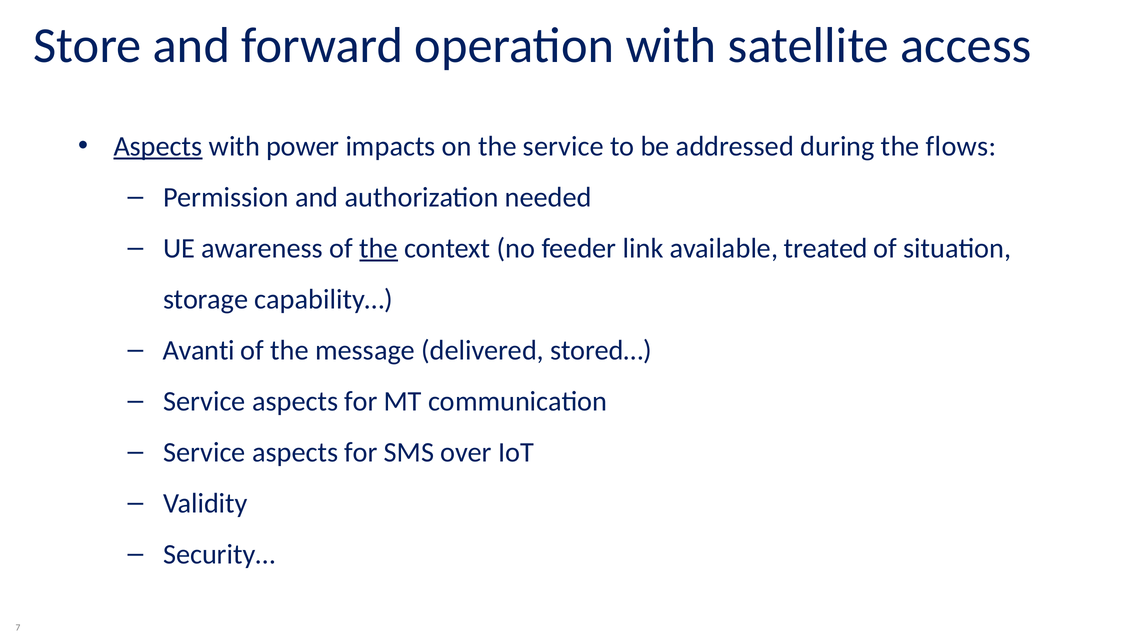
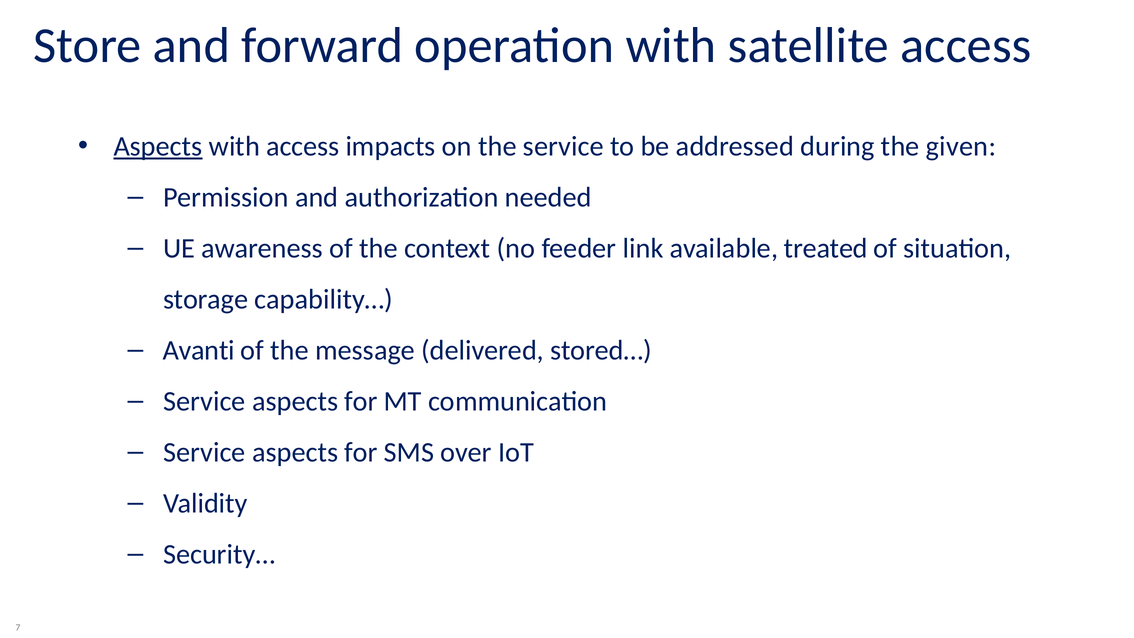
with power: power -> access (303, 146)
flows: flows -> given (961, 146)
the underline: present -> none (379, 248)
